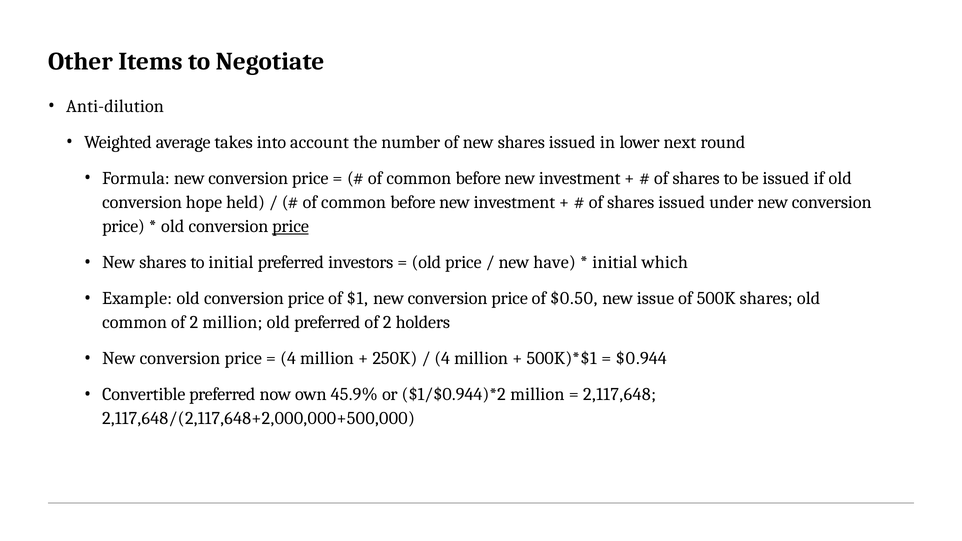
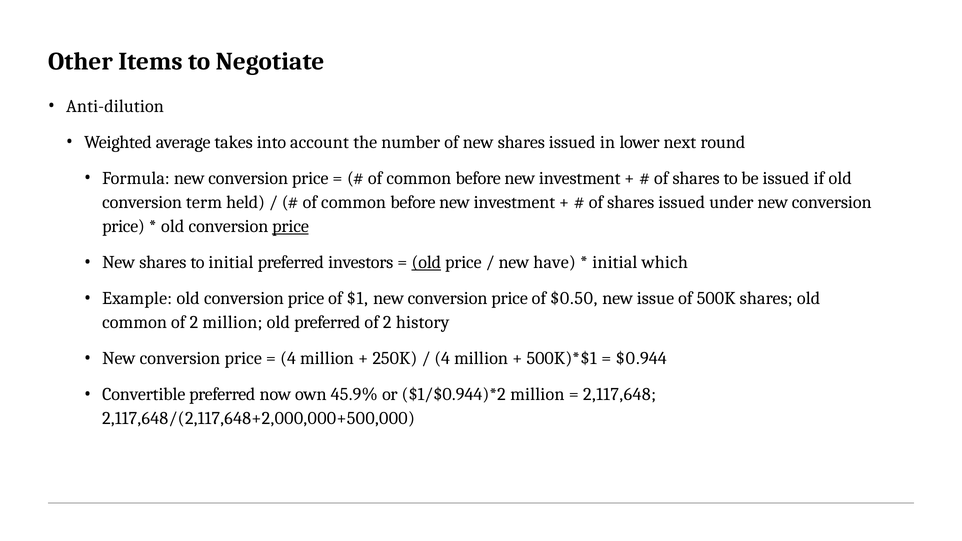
hope: hope -> term (204, 202)
old underline: none -> present (426, 262)
holders: holders -> history (423, 322)
